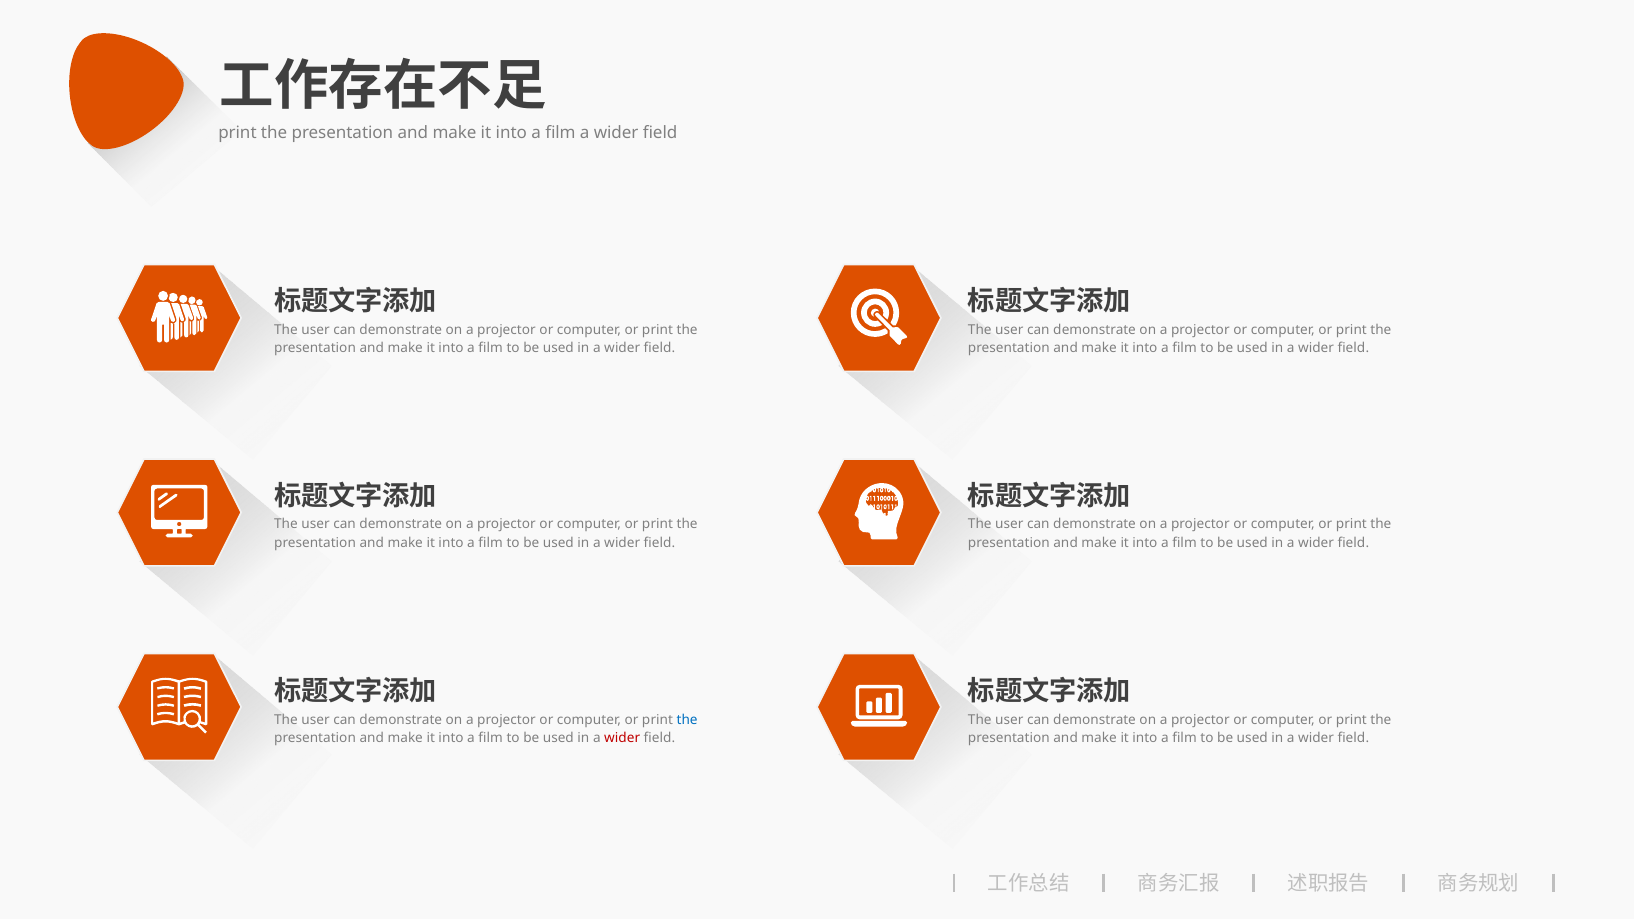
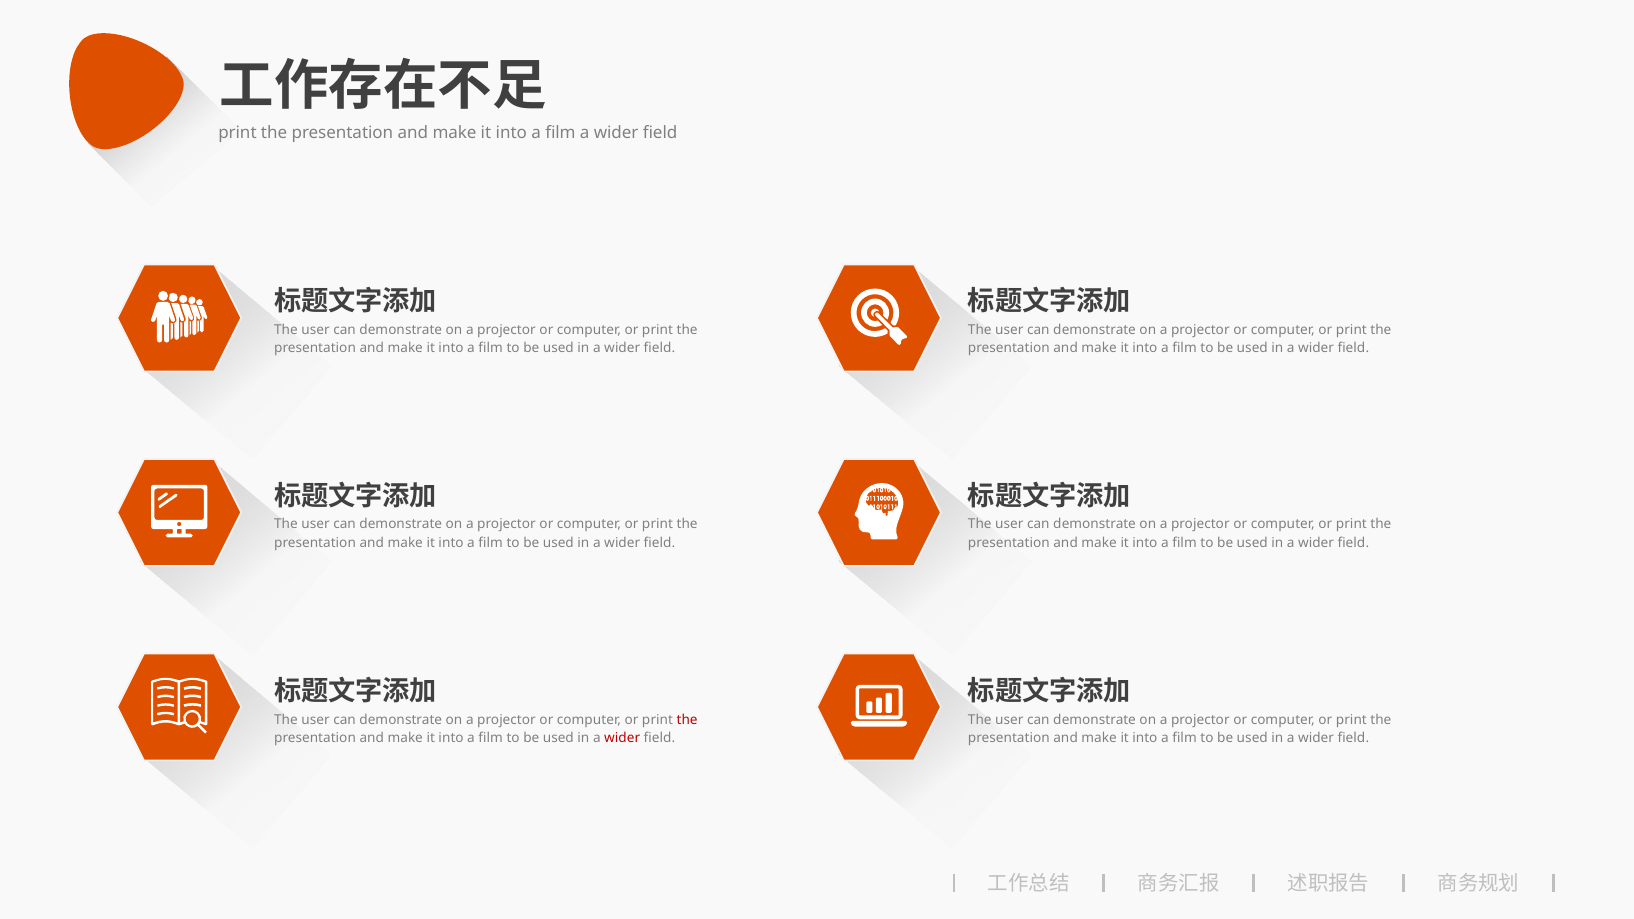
the colour: blue -> red (687, 720)
